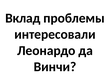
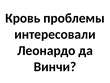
Вклад: Вклад -> Кровь (23, 18)
